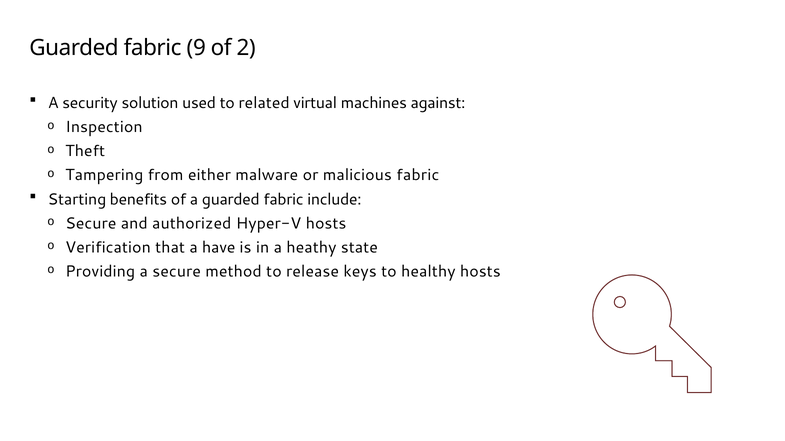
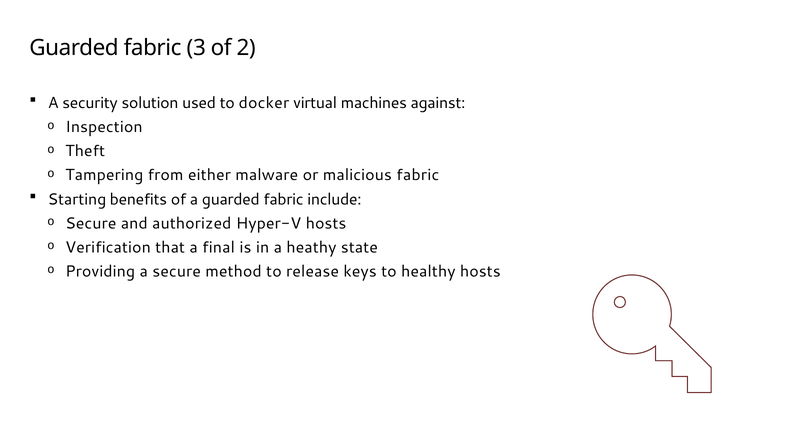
9: 9 -> 3 (196, 48)
related: related -> docker (264, 103)
have: have -> final (219, 248)
